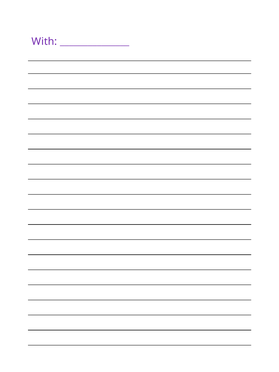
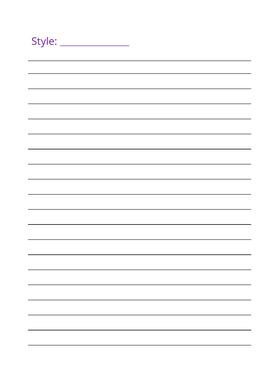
With: With -> Style (44, 42)
